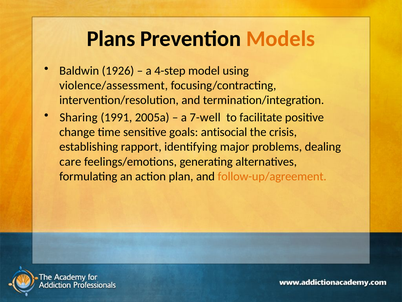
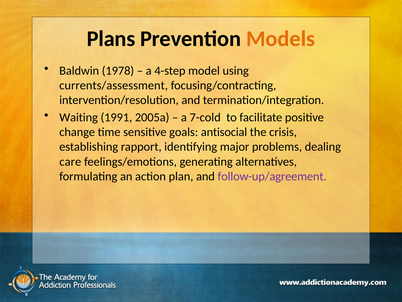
1926: 1926 -> 1978 (118, 71)
violence/assessment: violence/assessment -> currents/assessment (114, 85)
Sharing: Sharing -> Waiting (79, 117)
7-well: 7-well -> 7-cold (205, 117)
follow-up/agreement colour: orange -> purple (272, 176)
